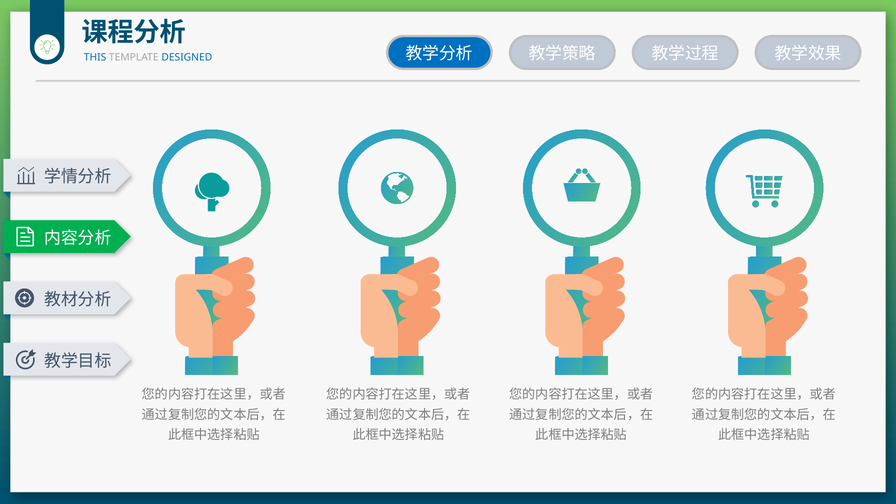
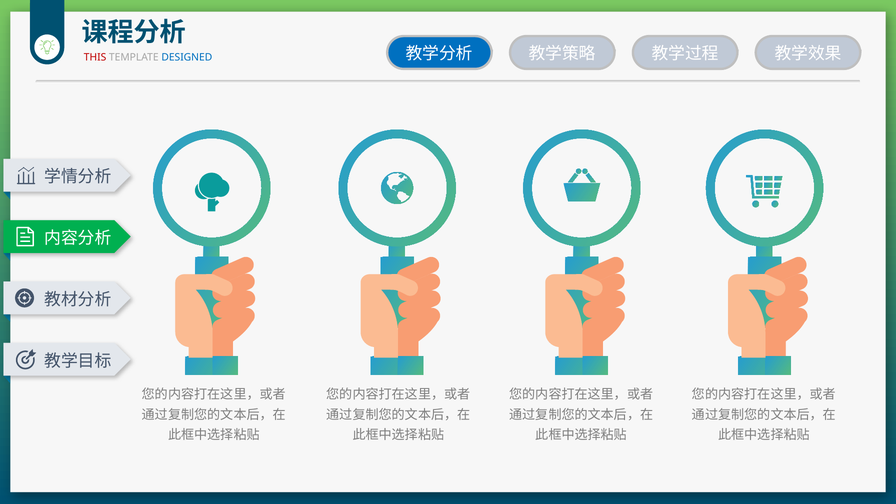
THIS colour: blue -> red (95, 57)
